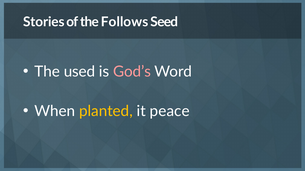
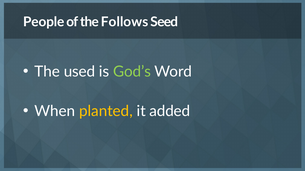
Stories: Stories -> People (44, 22)
God’s colour: pink -> light green (132, 72)
peace: peace -> added (170, 111)
